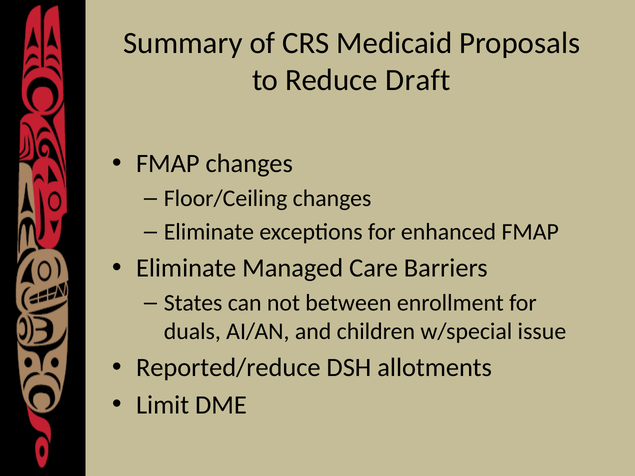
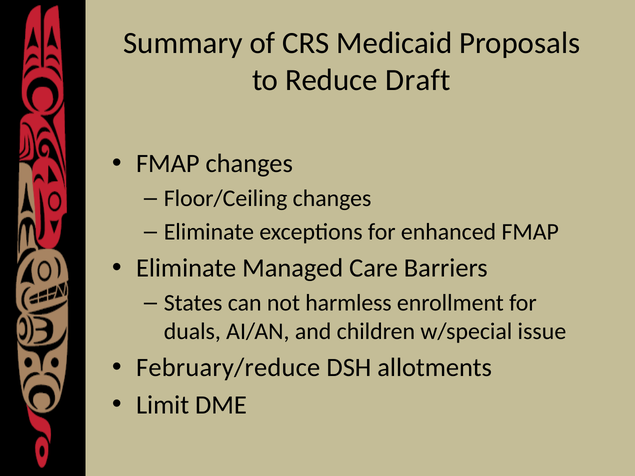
between: between -> harmless (349, 303)
Reported/reduce: Reported/reduce -> February/reduce (228, 368)
